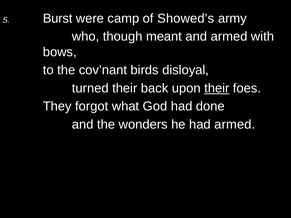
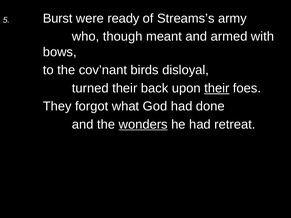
camp: camp -> ready (123, 18)
Showed’s: Showed’s -> Streams’s (186, 18)
wonders underline: none -> present (143, 124)
had armed: armed -> retreat (235, 124)
